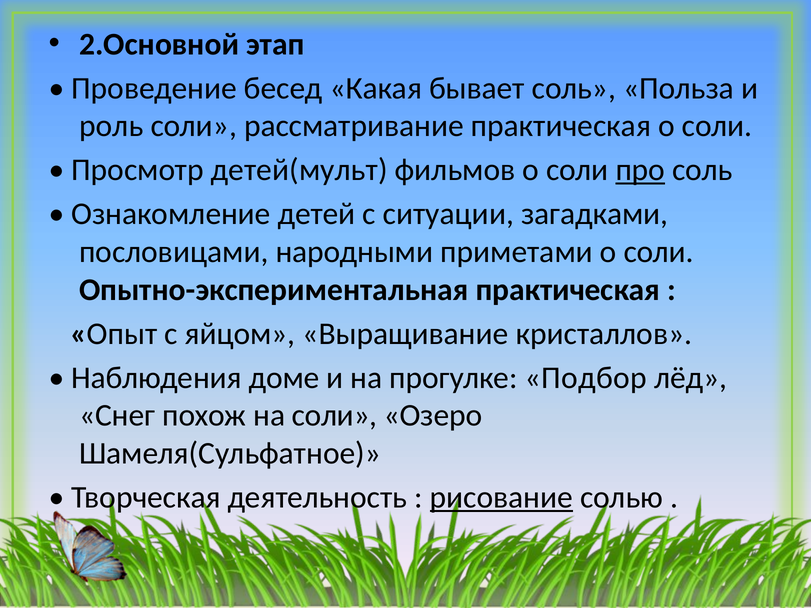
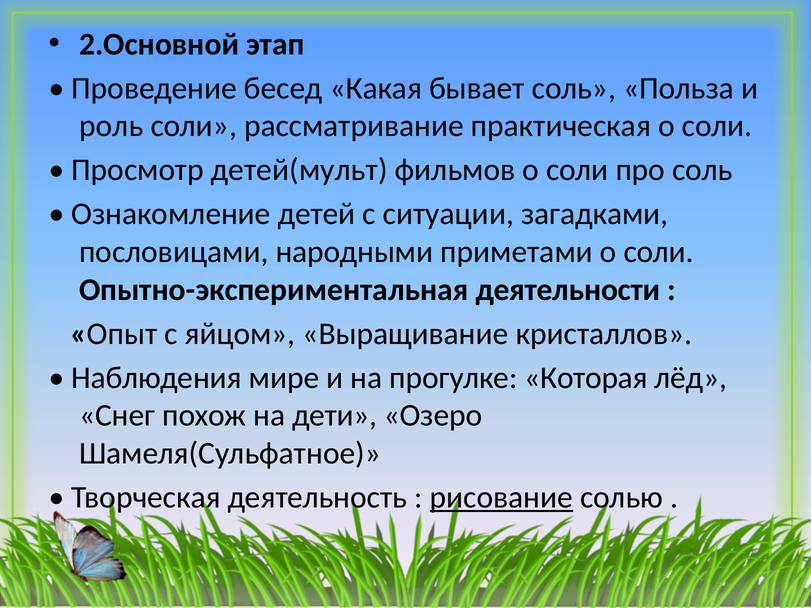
про underline: present -> none (640, 170)
Опытно-экспериментальная практическая: практическая -> деятельности (568, 290)
доме: доме -> мире (284, 378)
Подбор: Подбор -> Которая (586, 378)
на соли: соли -> дети (334, 416)
